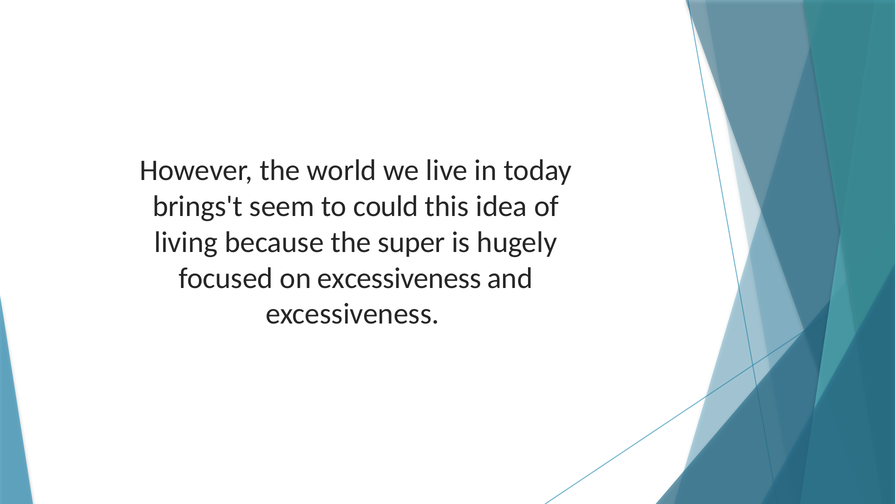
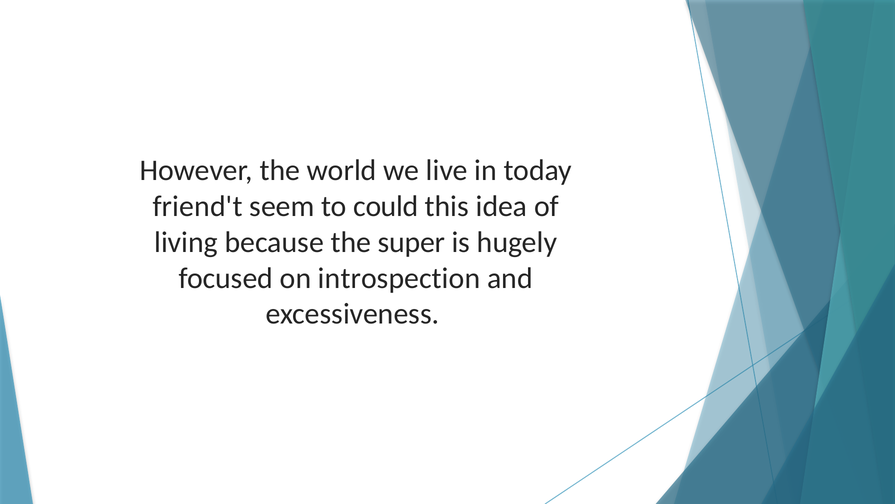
brings't: brings't -> friend't (198, 206)
on excessiveness: excessiveness -> introspection (399, 278)
